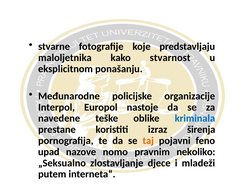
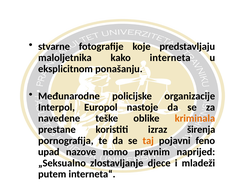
stvarnost: stvarnost -> interneta (170, 58)
kriminala colour: blue -> orange (195, 118)
nekoliko: nekoliko -> naprijed (196, 152)
